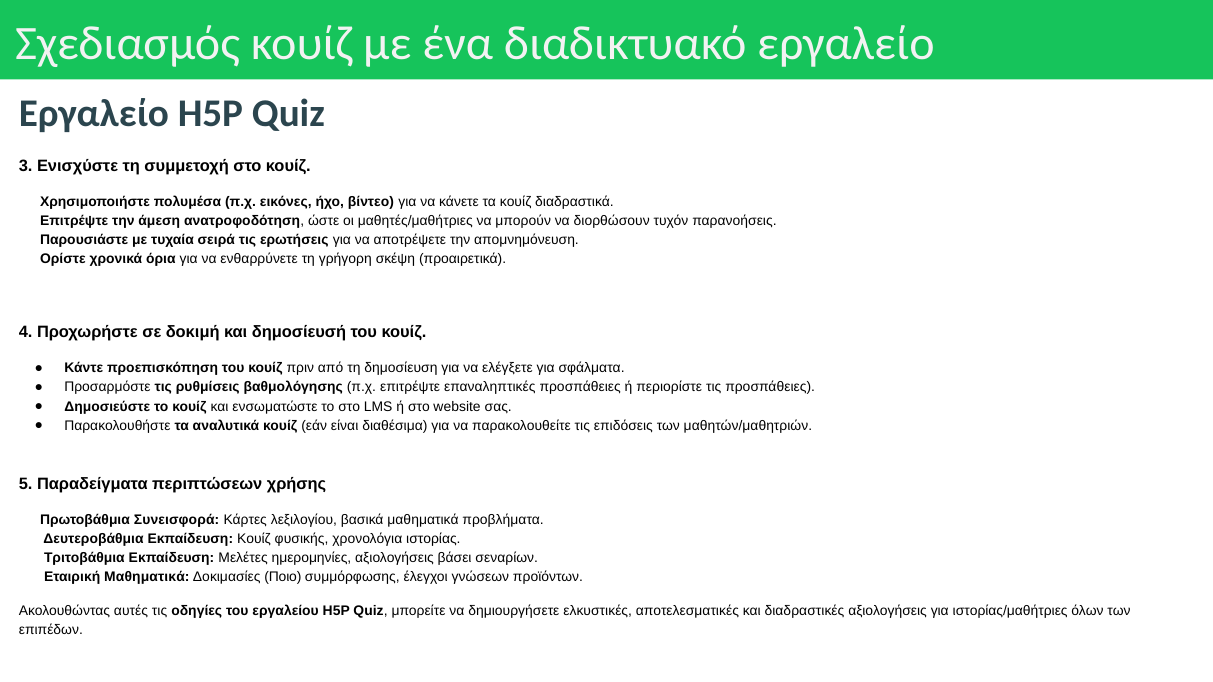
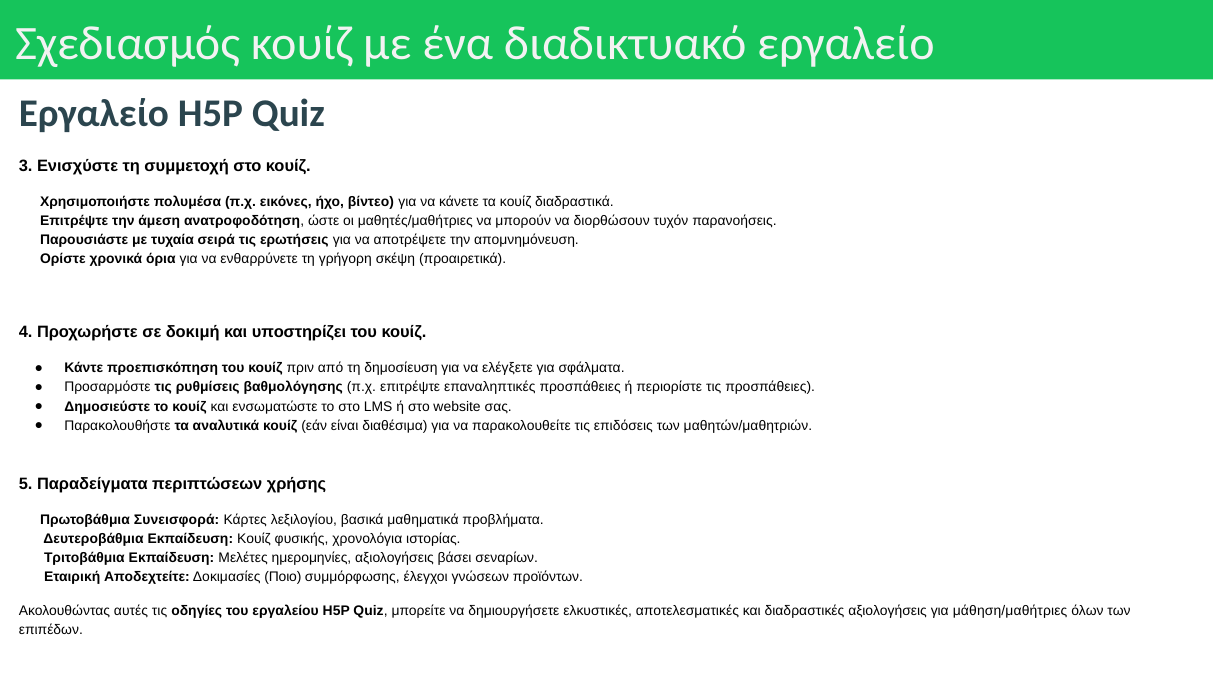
δημοσίευσή: δημοσίευσή -> υποστηρίζει (299, 333)
Εταιρική Μαθηματικά: Μαθηματικά -> Αποδεχτείτε (147, 577)
ιστορίας/μαθήτριες: ιστορίας/μαθήτριες -> μάθηση/μαθήτριες (1010, 611)
